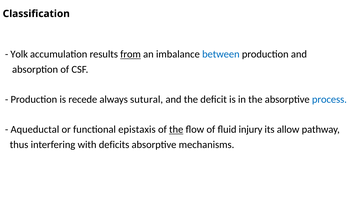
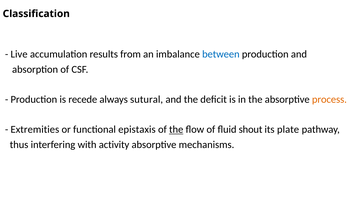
Yolk: Yolk -> Live (19, 54)
from underline: present -> none (131, 54)
process colour: blue -> orange (329, 99)
Aqueductal: Aqueductal -> Extremities (35, 129)
injury: injury -> shout (251, 129)
allow: allow -> plate (288, 129)
deficits: deficits -> activity (114, 145)
